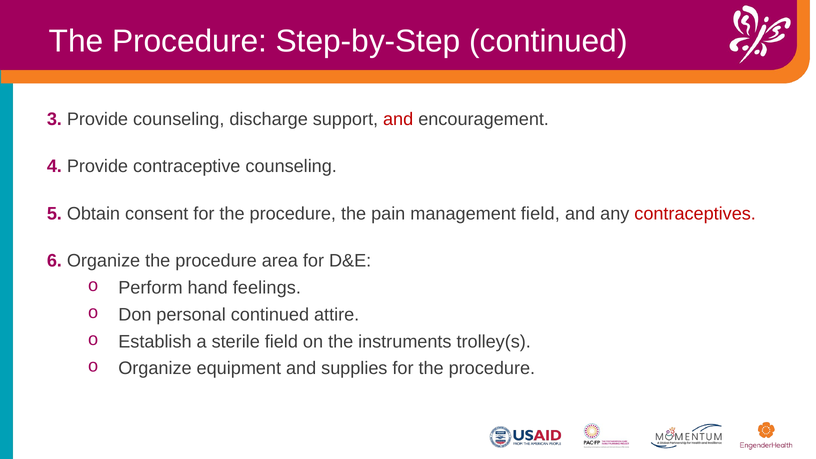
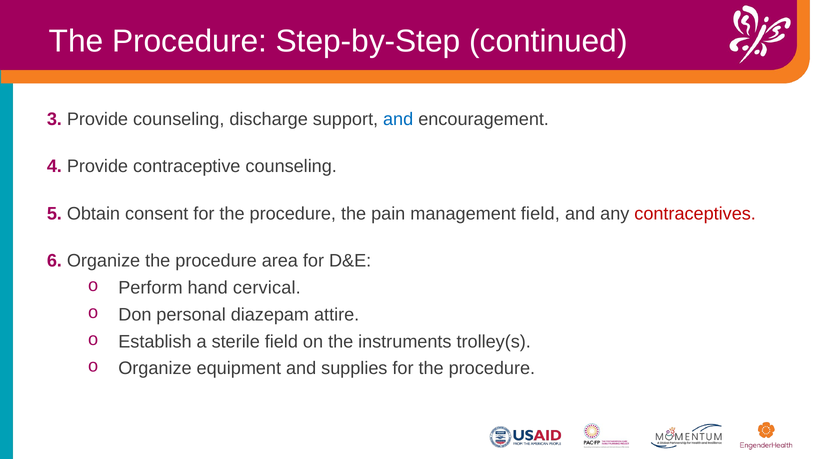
and colour: red -> blue (398, 119)
feelings: feelings -> cervical (267, 288)
personal continued: continued -> diazepam (270, 315)
